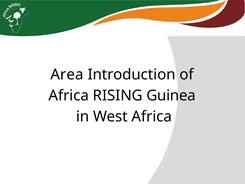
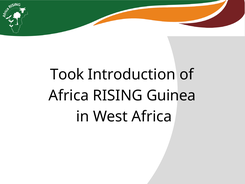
Area: Area -> Took (67, 75)
